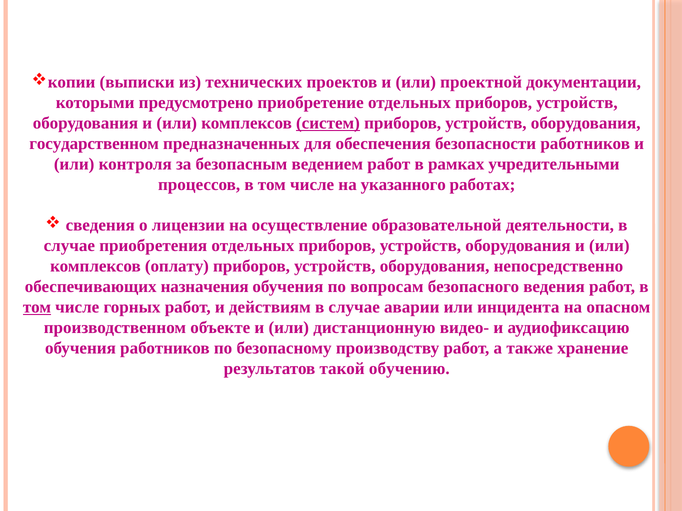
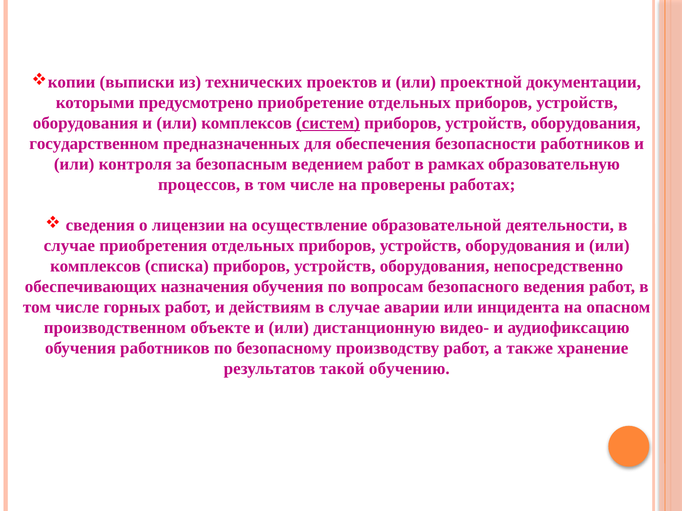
учредительными: учредительными -> образовательную (554, 164)
указанного: указанного -> проверены (403, 185)
оплату: оплату -> списка (177, 266)
том underline: present -> none (37, 307)
